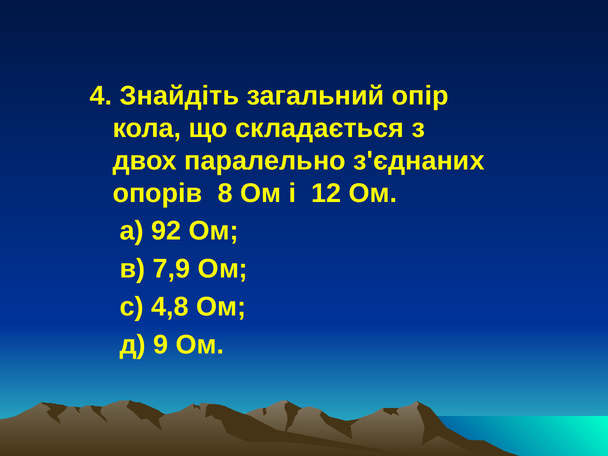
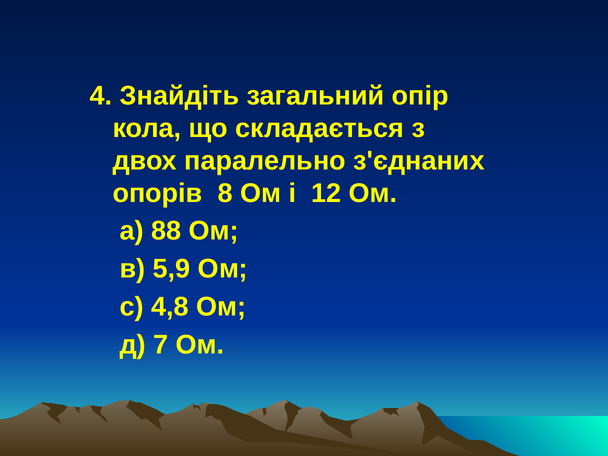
92: 92 -> 88 (166, 231)
7,9: 7,9 -> 5,9 (172, 269)
9: 9 -> 7 (161, 345)
